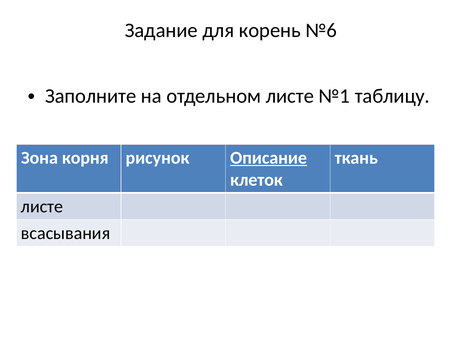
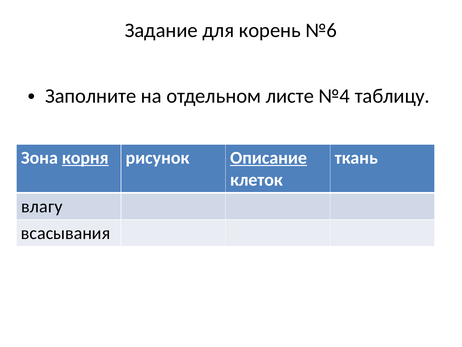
№1: №1 -> №4 (334, 96)
корня underline: none -> present (85, 158)
листе: листе -> влагу (42, 206)
